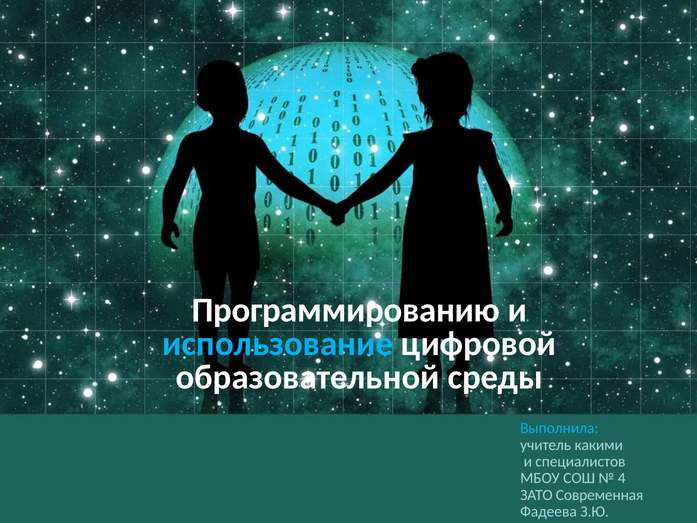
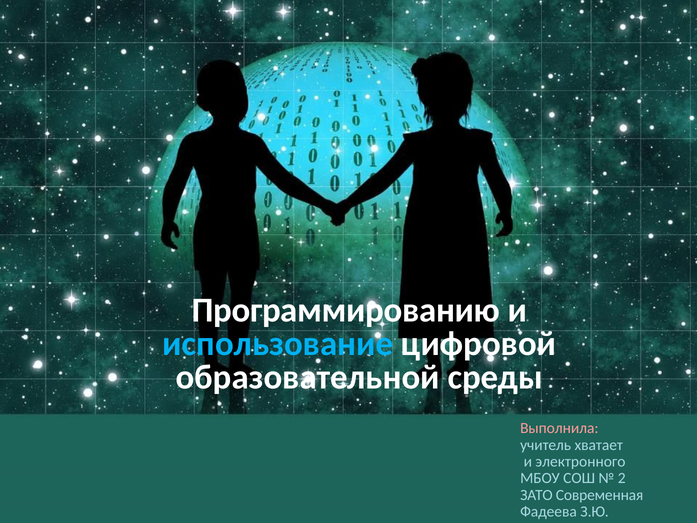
Выполнила colour: light blue -> pink (559, 428)
какими: какими -> хватает (599, 445)
специалистов: специалистов -> электронного (580, 461)
4: 4 -> 2 (622, 478)
